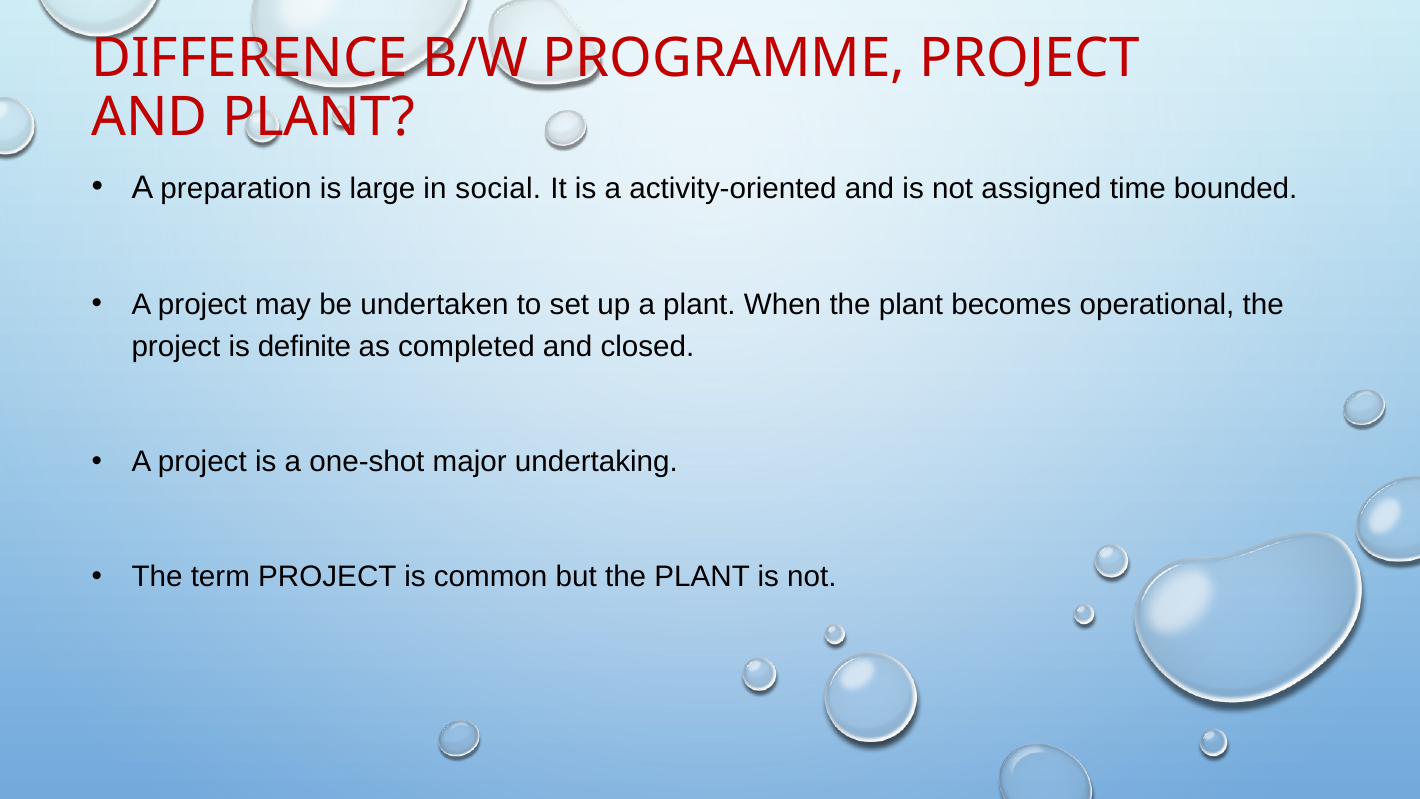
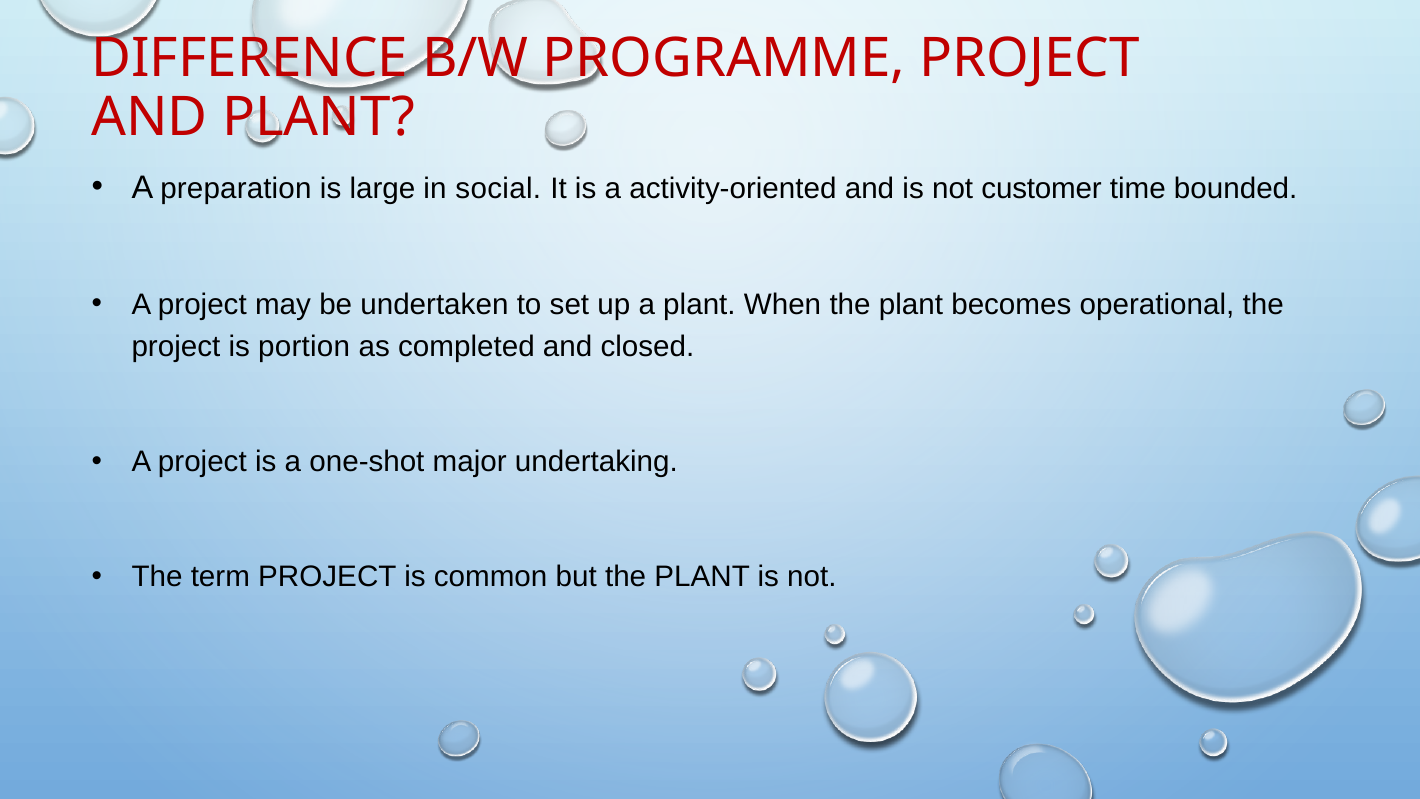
assigned: assigned -> customer (1042, 189)
definite: definite -> portion (304, 347)
